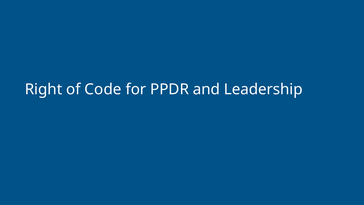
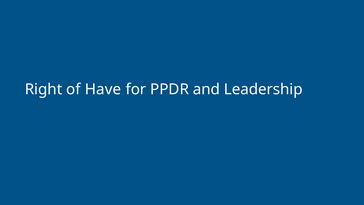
Code: Code -> Have (103, 89)
